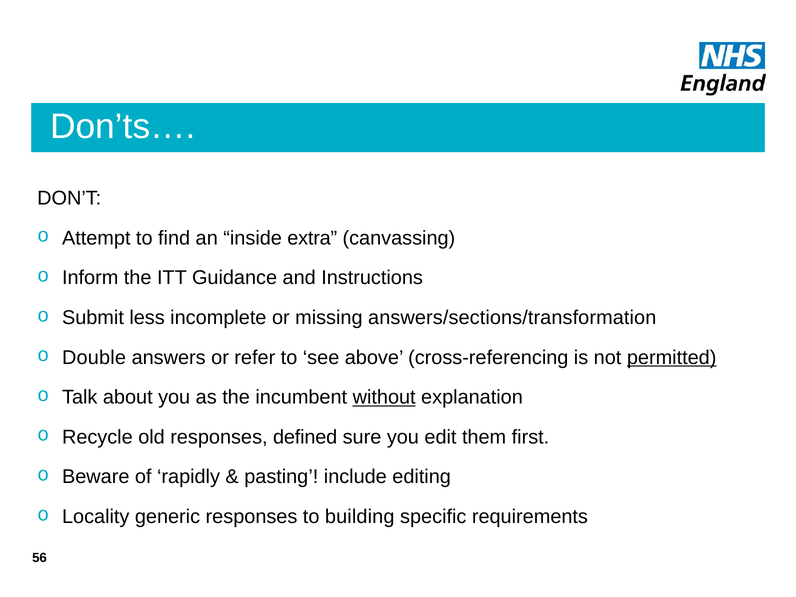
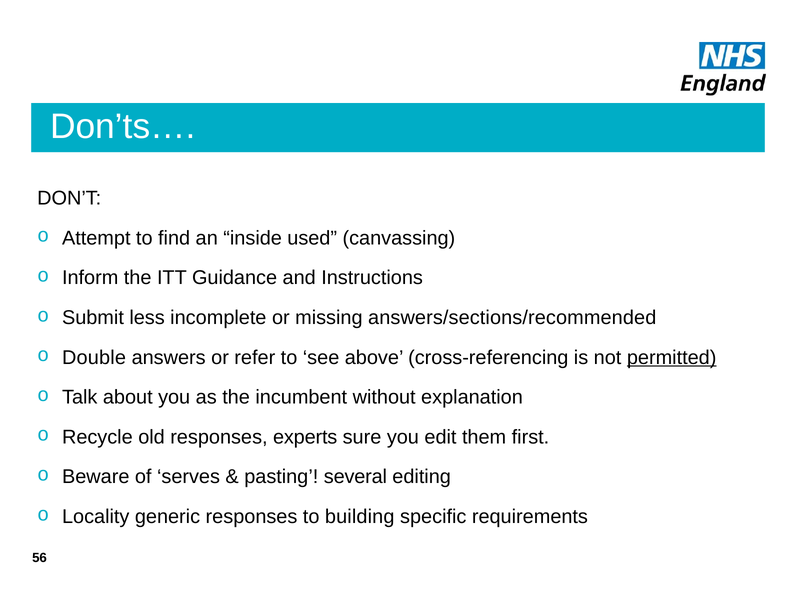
extra: extra -> used (312, 238)
answers/sections/transformation: answers/sections/transformation -> answers/sections/recommended (512, 318)
without underline: present -> none (384, 397)
defined: defined -> experts (305, 437)
rapidly: rapidly -> serves (189, 477)
include: include -> several (355, 477)
